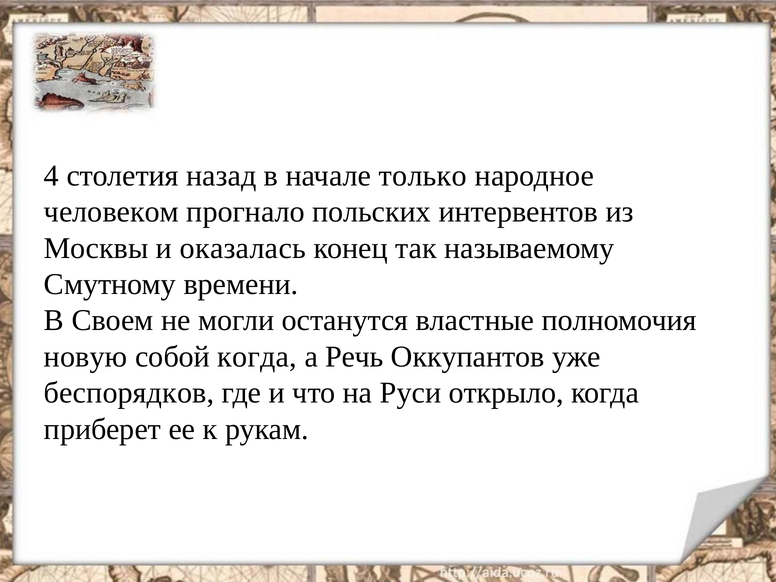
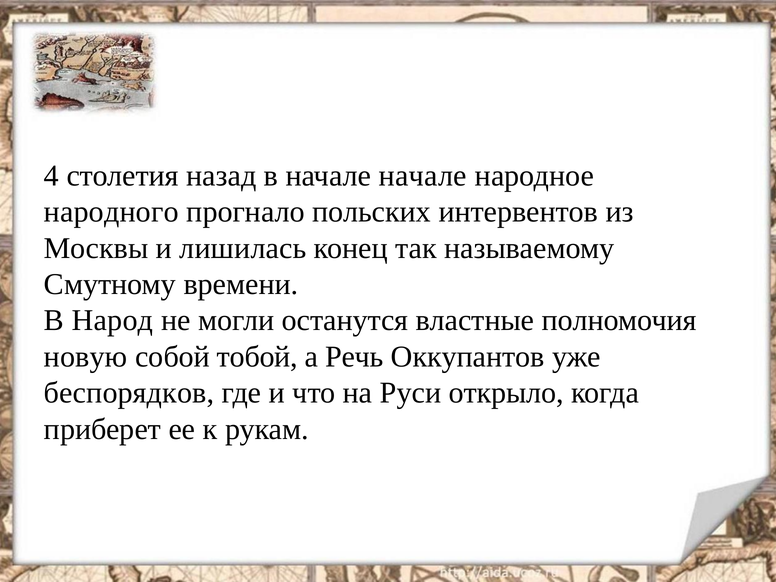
начале только: только -> начале (423, 176)
человеком: человеком -> народного (111, 212)
оказалась: оказалась -> лишилась (243, 248)
Своем: Своем -> Народ (112, 321)
собой когда: когда -> тобой (257, 357)
